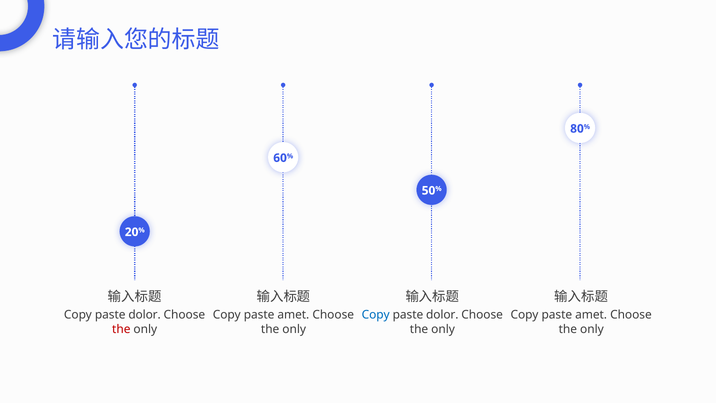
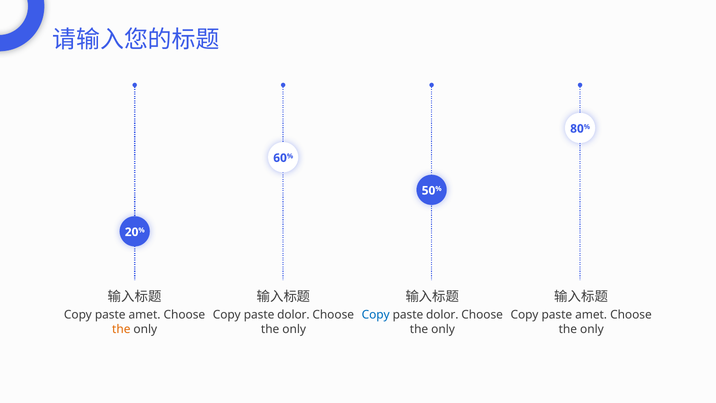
dolor: dolor -> amet (145, 315)
amet: amet -> dolor (293, 315)
the colour: red -> orange (121, 329)
